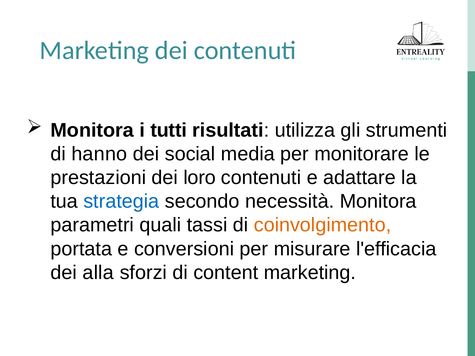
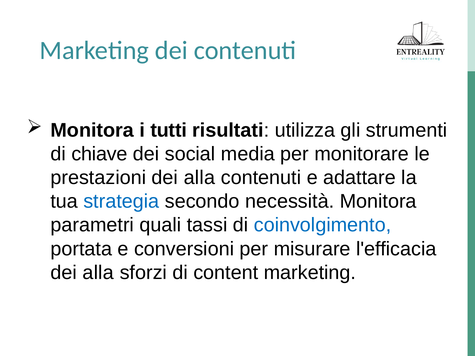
hanno: hanno -> chiave (100, 154)
prestazioni dei loro: loro -> alla (199, 178)
coinvolgimento colour: orange -> blue (322, 225)
